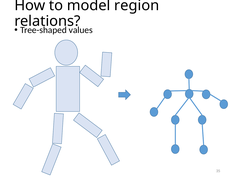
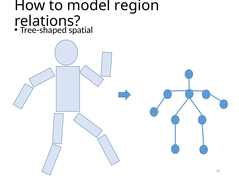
values: values -> spatial (81, 30)
